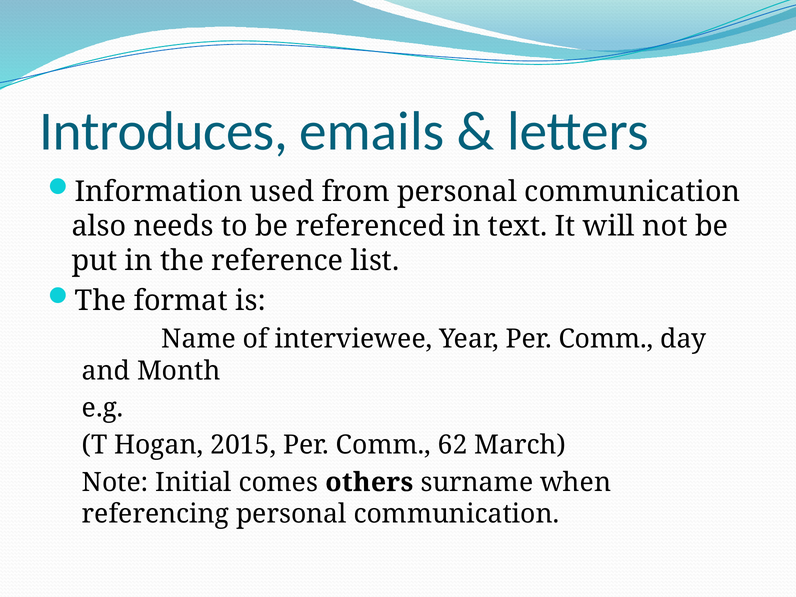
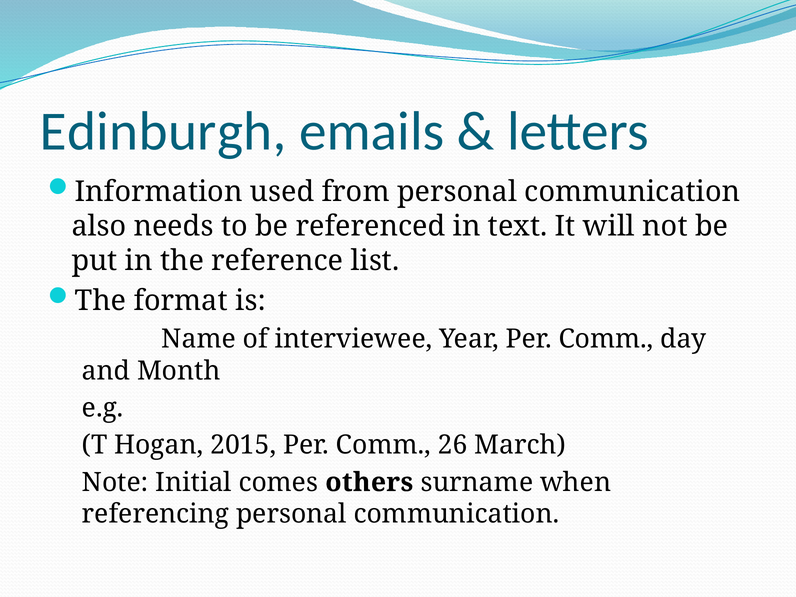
Introduces: Introduces -> Edinburgh (163, 131)
62: 62 -> 26 (453, 445)
